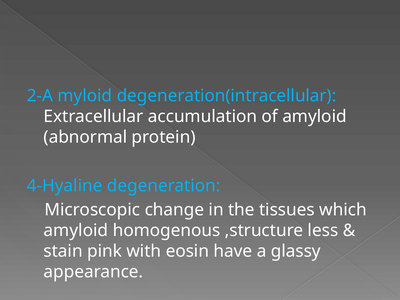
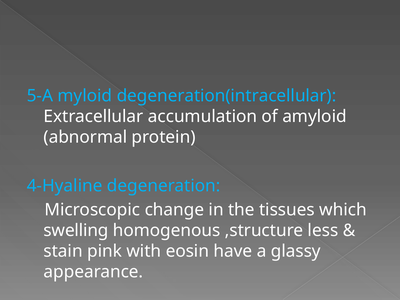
2-A: 2-A -> 5-A (40, 96)
amyloid: amyloid -> swelling (76, 231)
